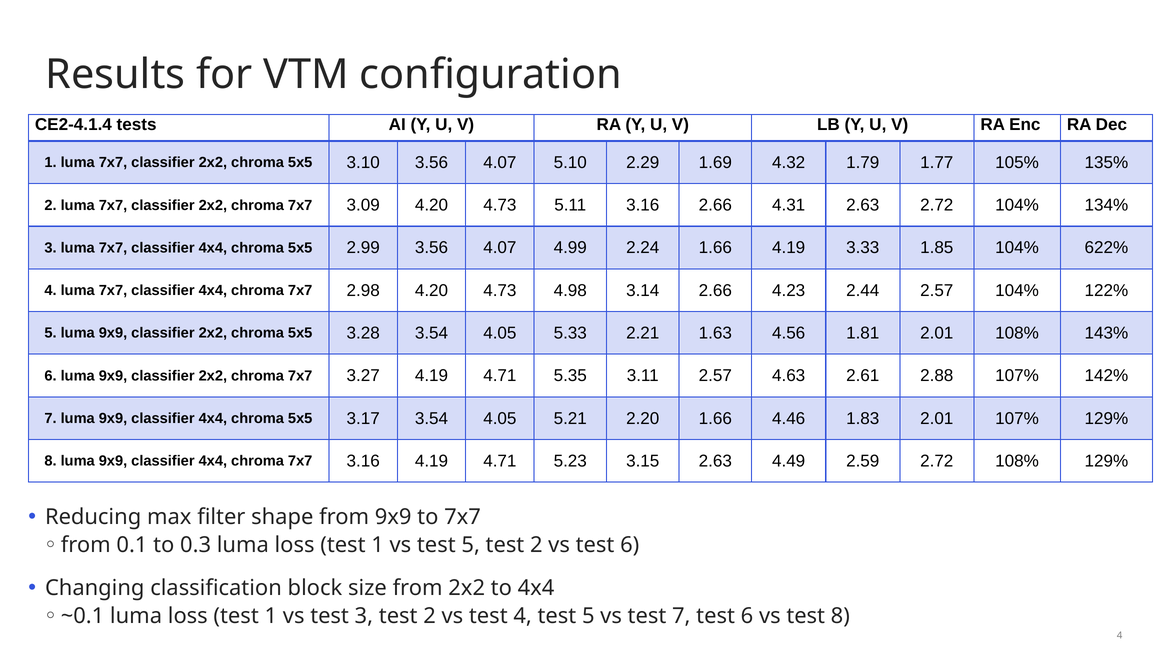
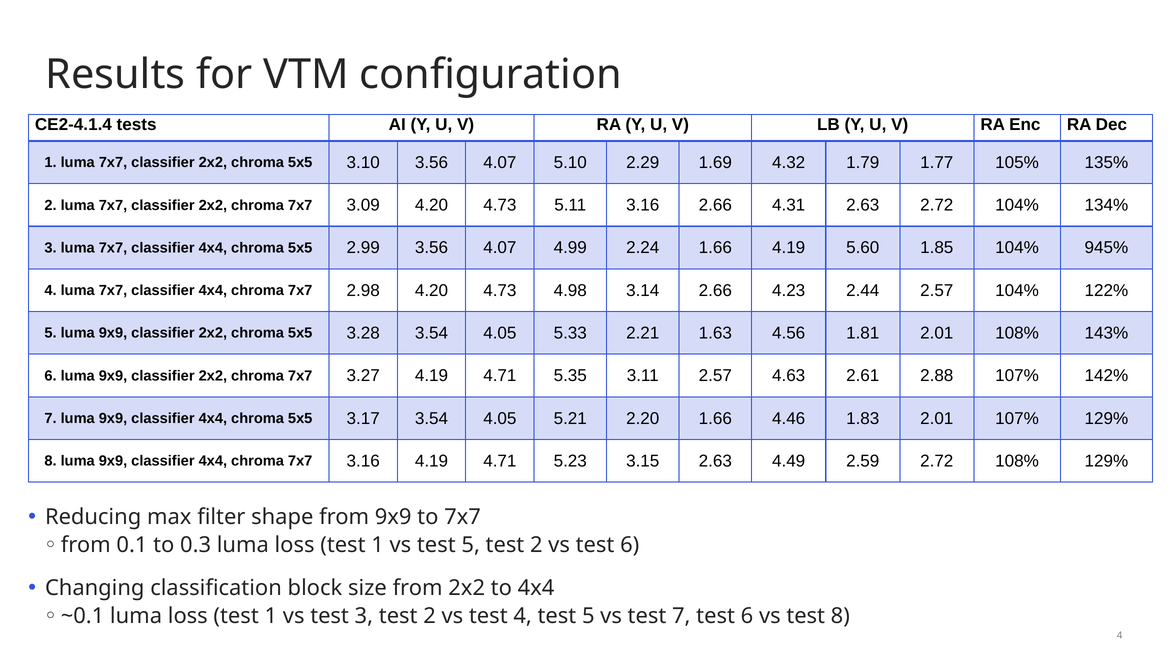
3.33: 3.33 -> 5.60 (863, 248)
622%: 622% -> 945% (1106, 248)
